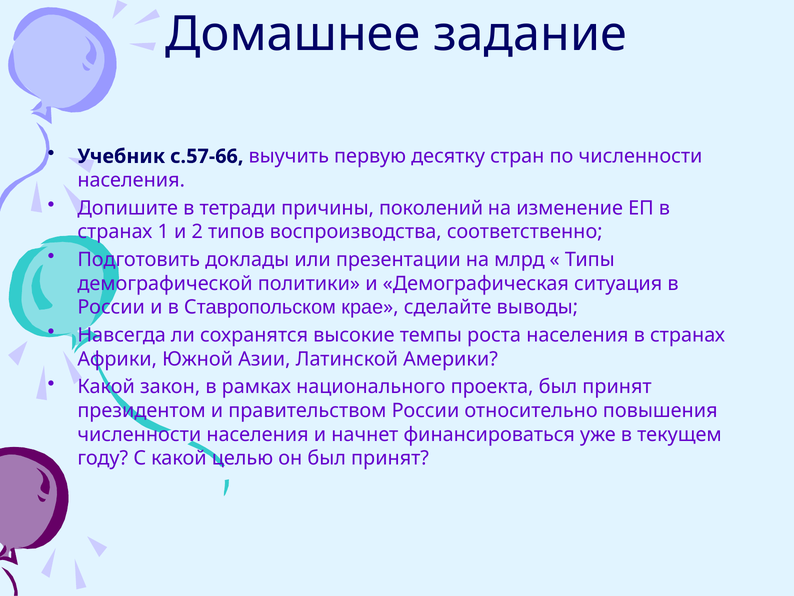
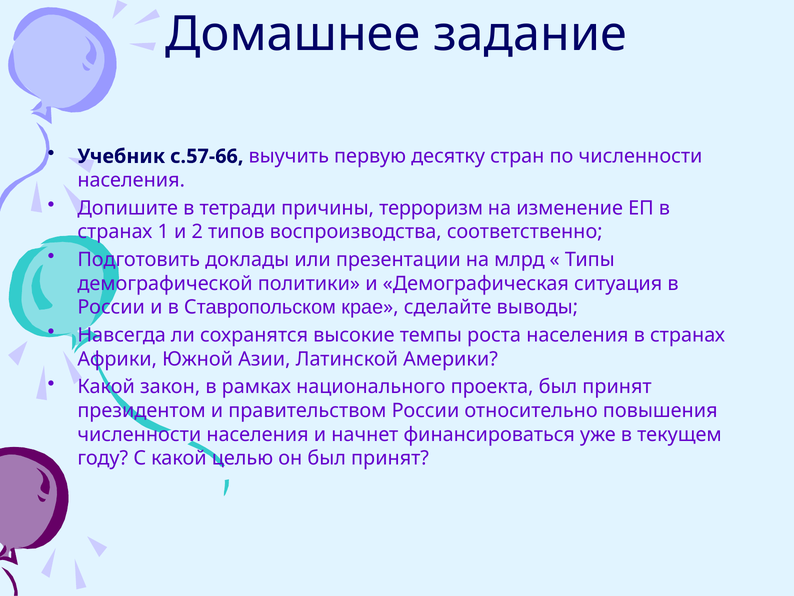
поколений: поколений -> терроризм (431, 208)
